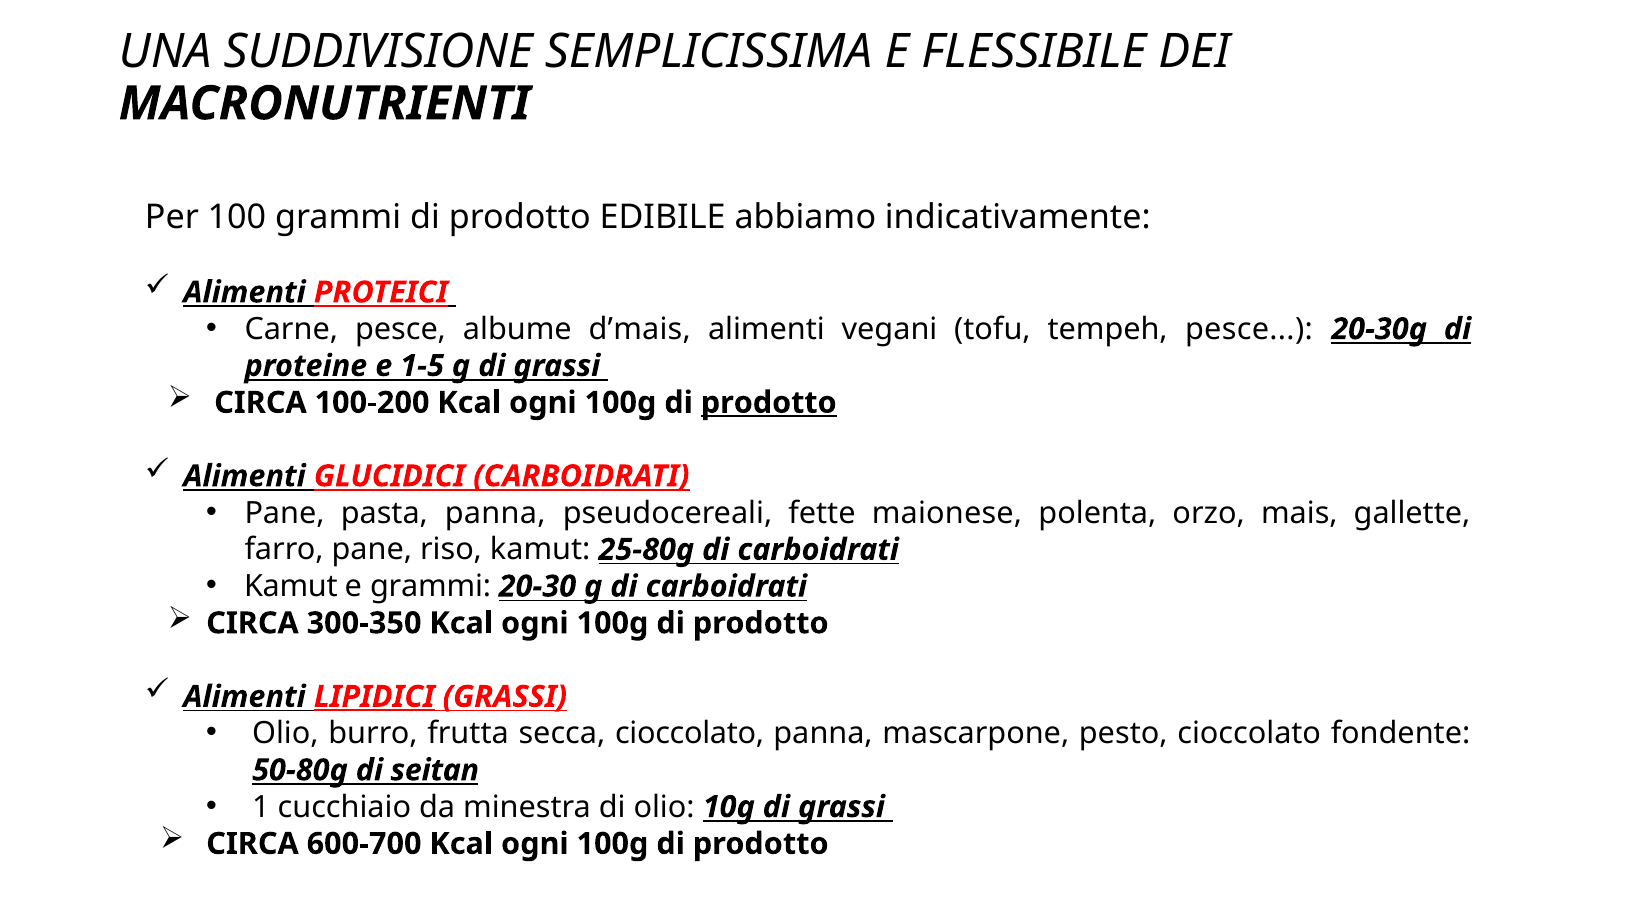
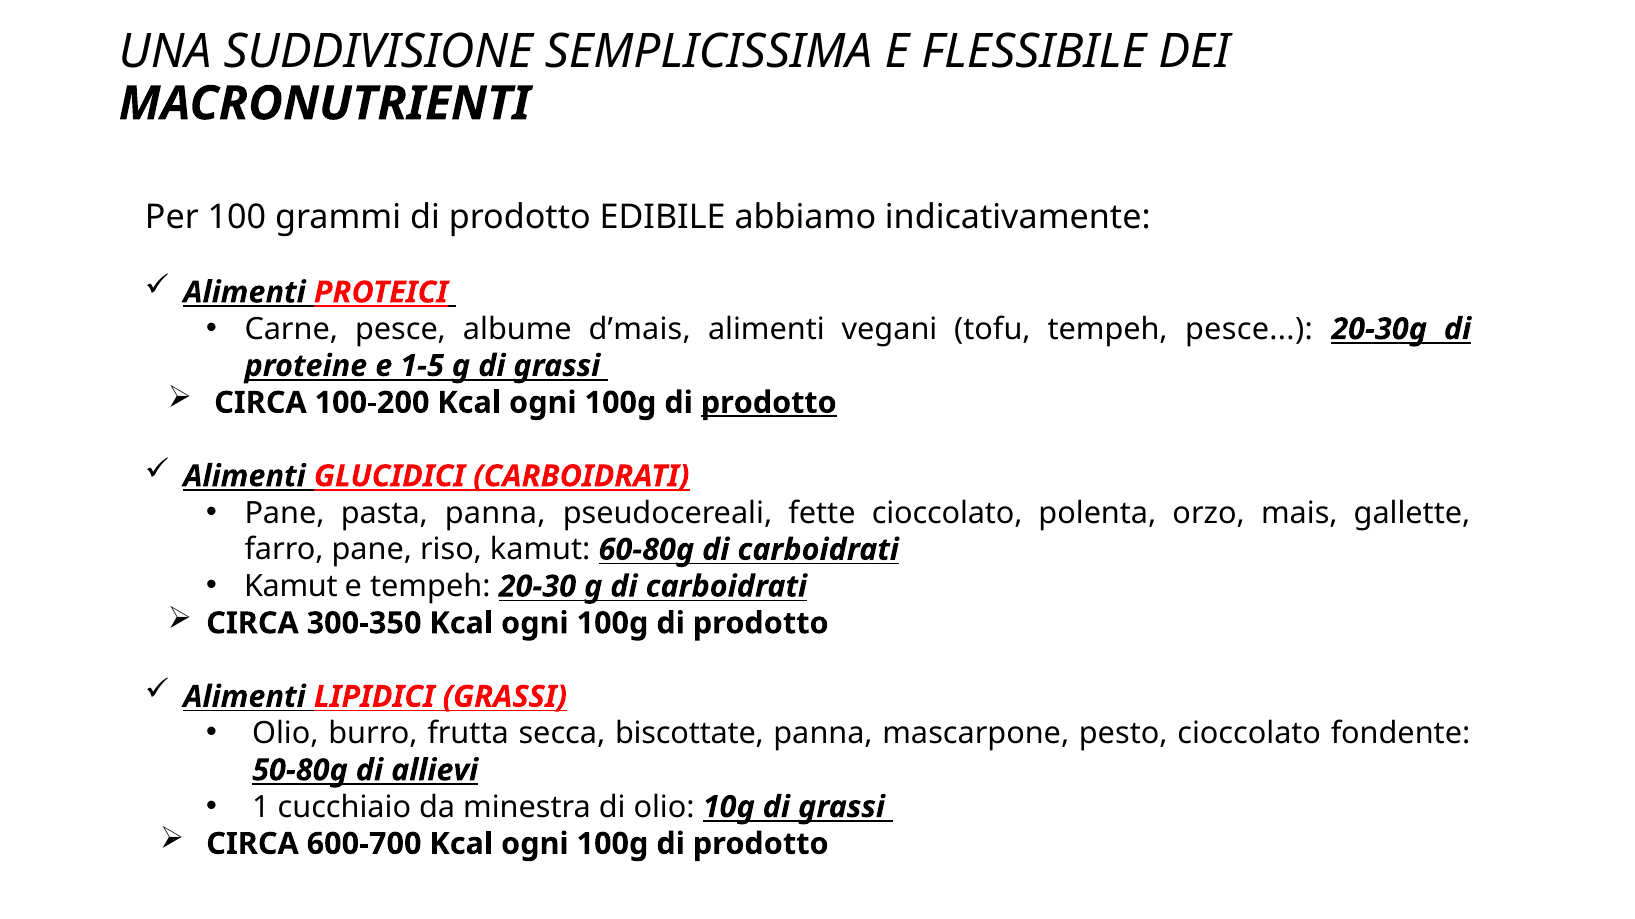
fette maionese: maionese -> cioccolato (947, 513)
25-80g: 25-80g -> 60-80g (646, 550)
e grammi: grammi -> tempeh (430, 587)
LIPIDICI underline: present -> none (374, 697)
secca cioccolato: cioccolato -> biscottate (689, 734)
seitan: seitan -> allievi (435, 771)
